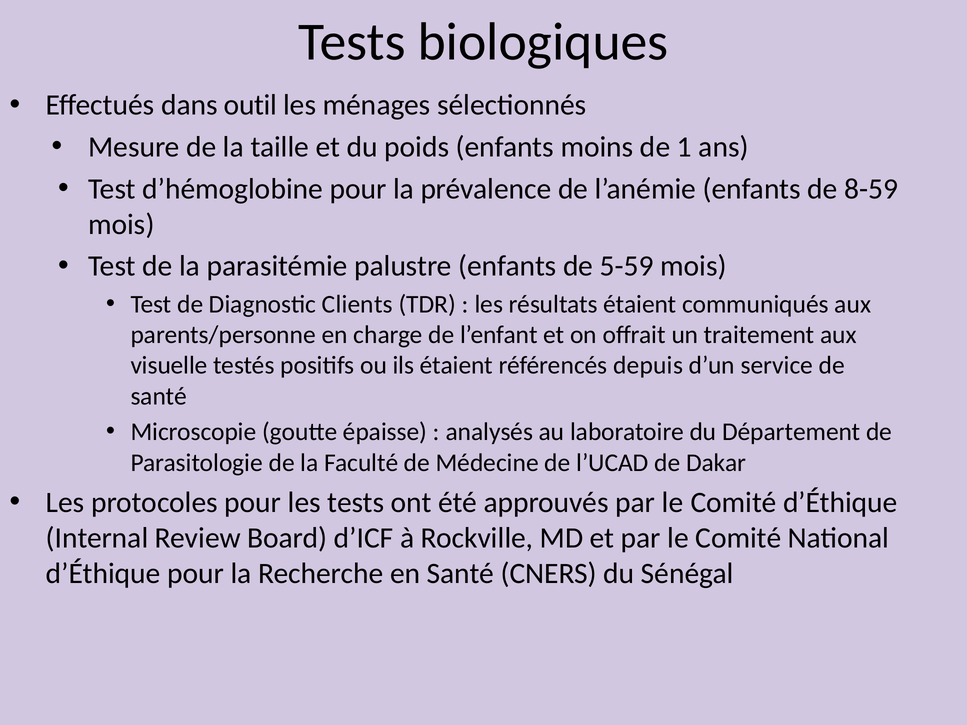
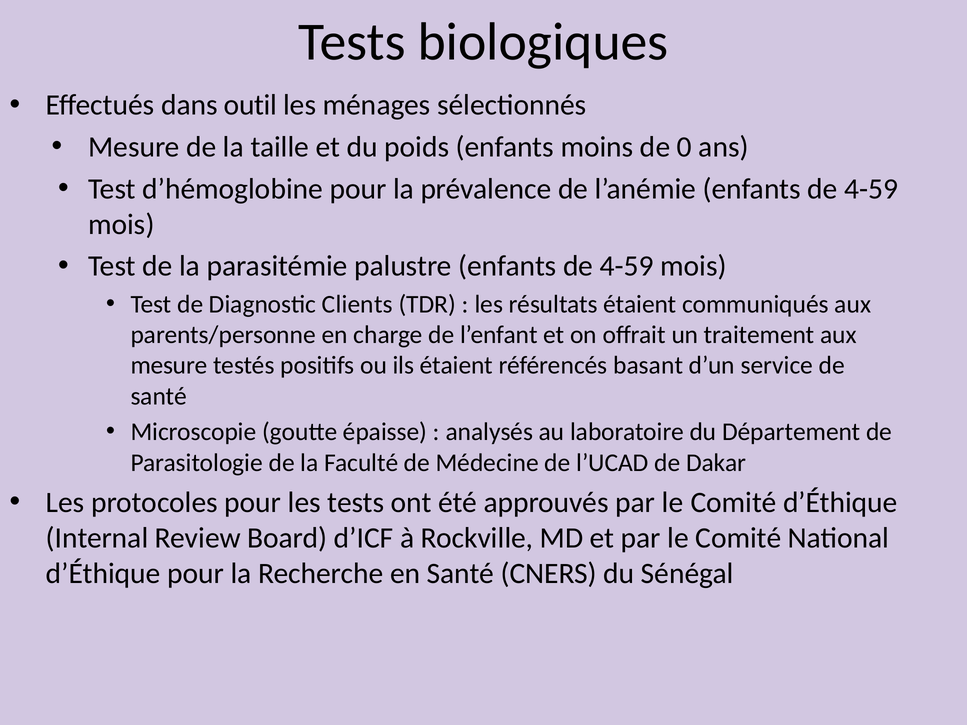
1: 1 -> 0 (684, 147)
l’anémie enfants de 8-59: 8-59 -> 4-59 (871, 189)
palustre enfants de 5-59: 5-59 -> 4-59 (627, 266)
visuelle: visuelle -> mesure (169, 366)
depuis: depuis -> basant (648, 366)
